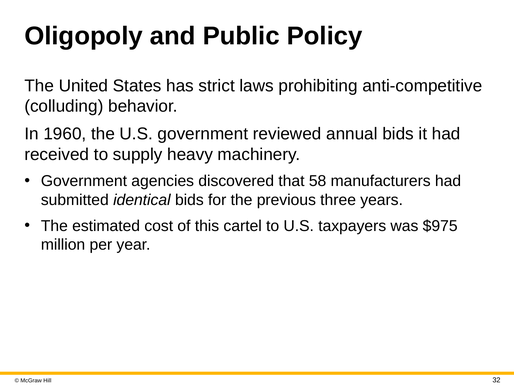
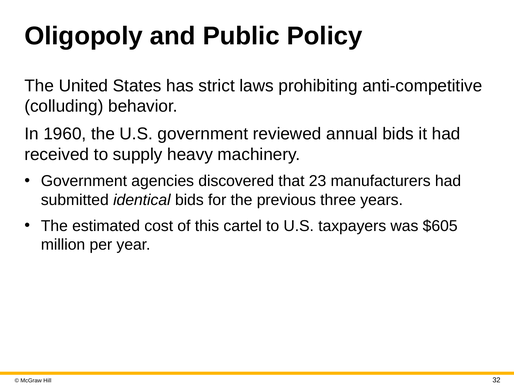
58: 58 -> 23 (318, 181)
$975: $975 -> $605 (440, 226)
